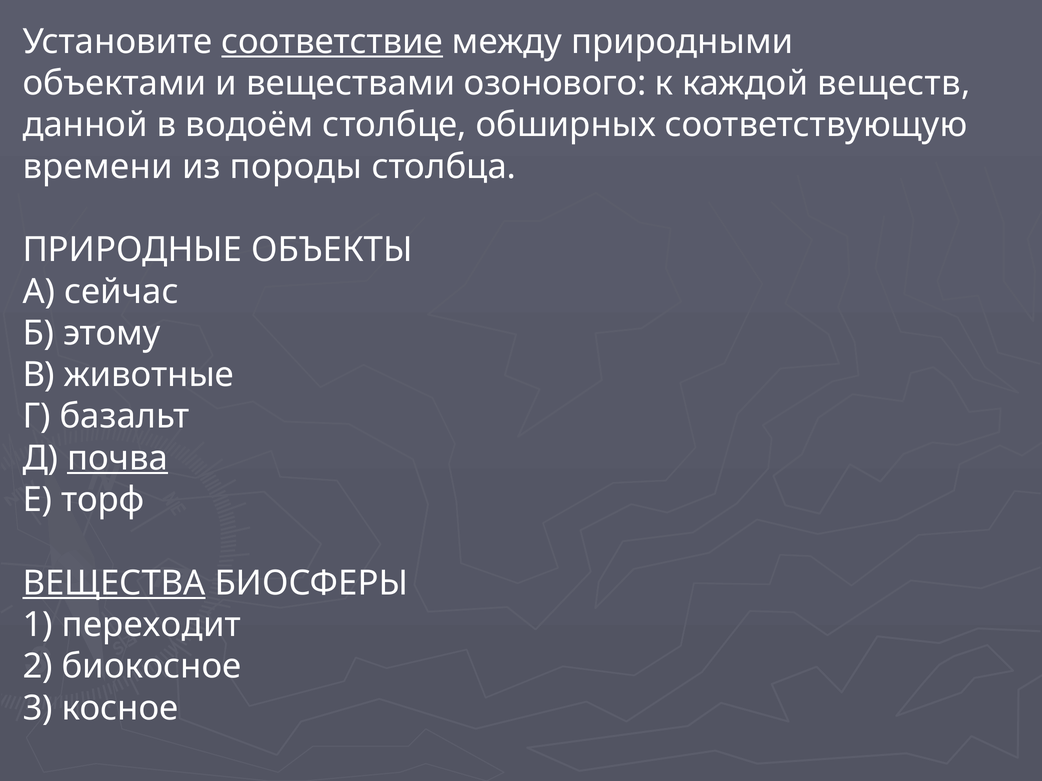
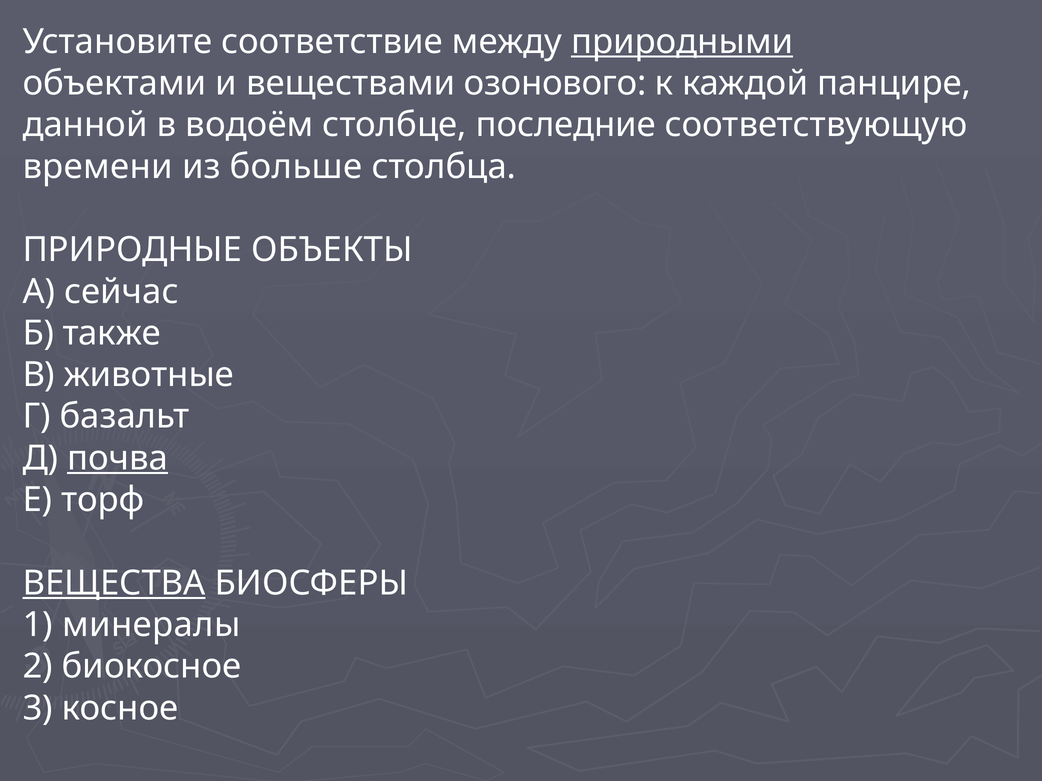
соответствие underline: present -> none (332, 42)
природными underline: none -> present (682, 42)
веществ: веществ -> панцире (894, 83)
обширных: обширных -> последние (566, 125)
породы: породы -> больше (296, 167)
этому: этому -> также (112, 333)
переходит: переходит -> минералы (151, 625)
